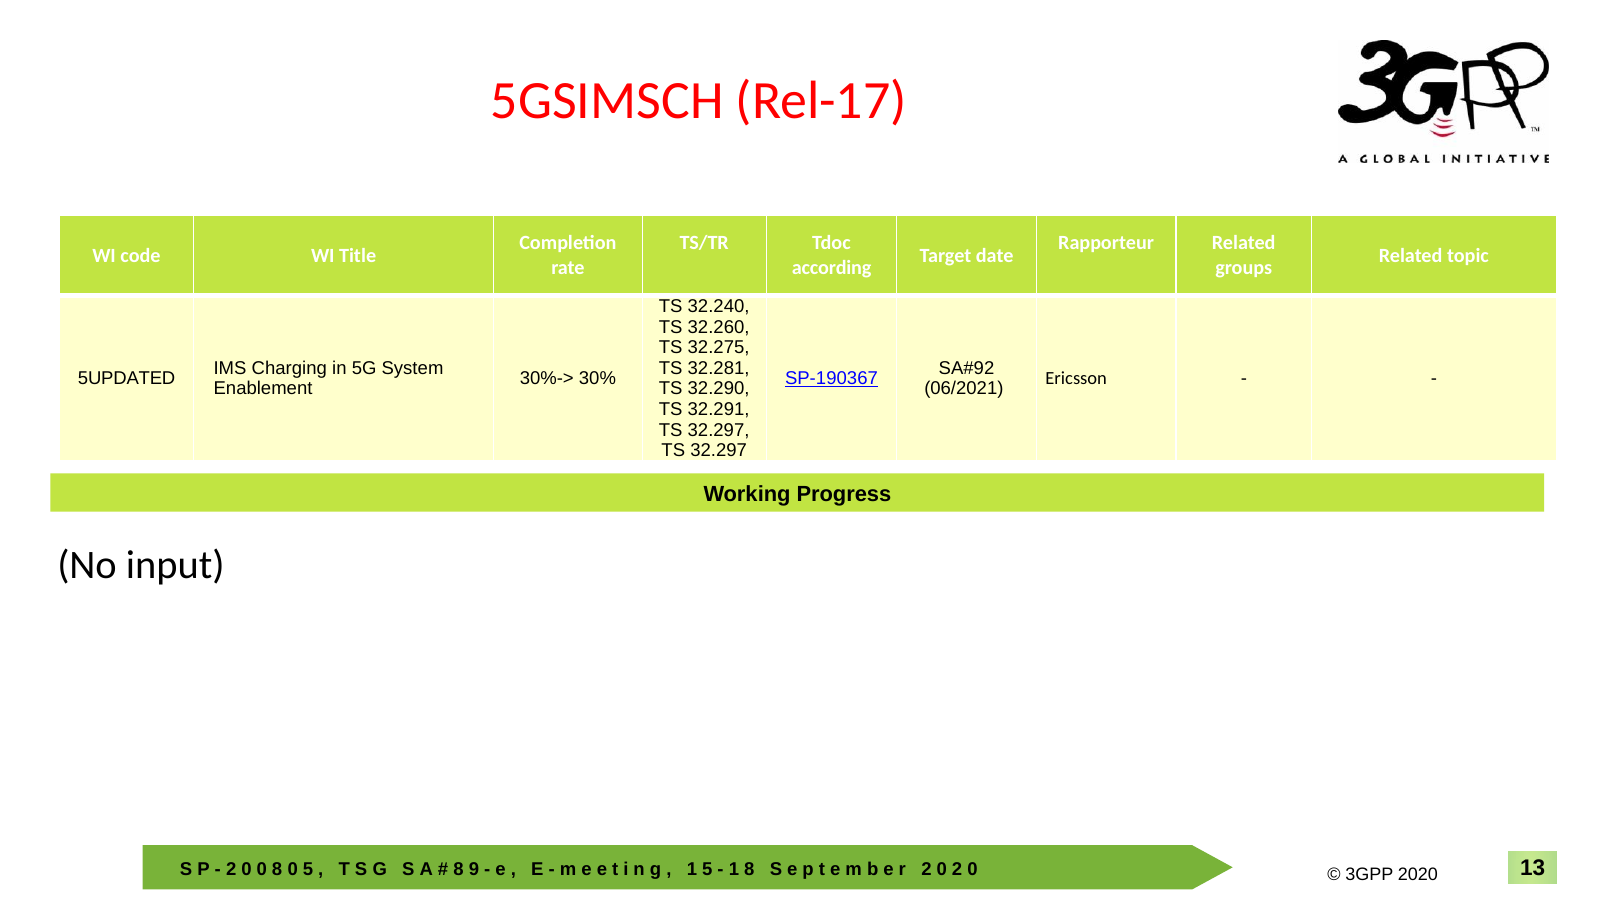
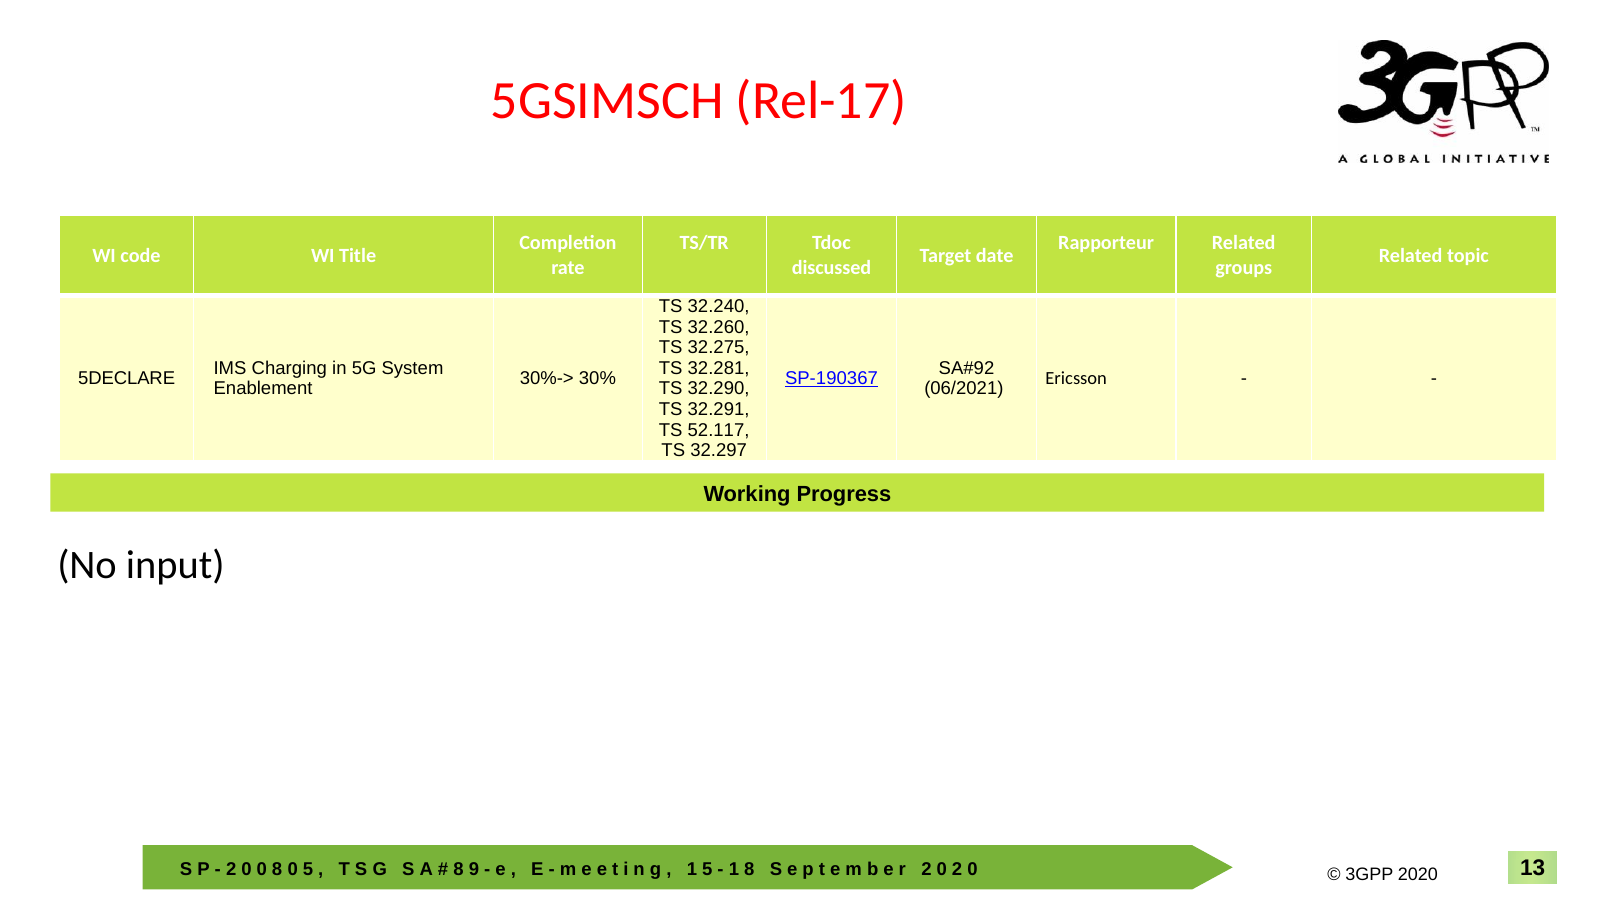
according: according -> discussed (832, 268)
5UPDATED: 5UPDATED -> 5DECLARE (127, 378)
32.297: 32.297 -> 52.117 (719, 430)
